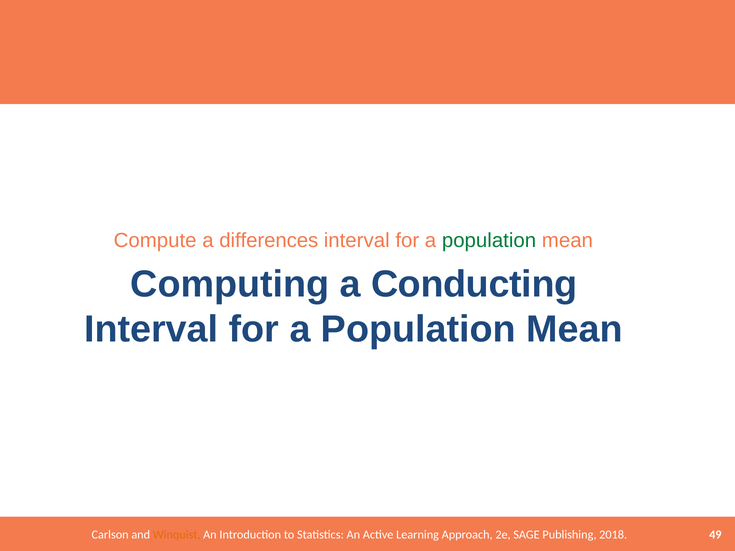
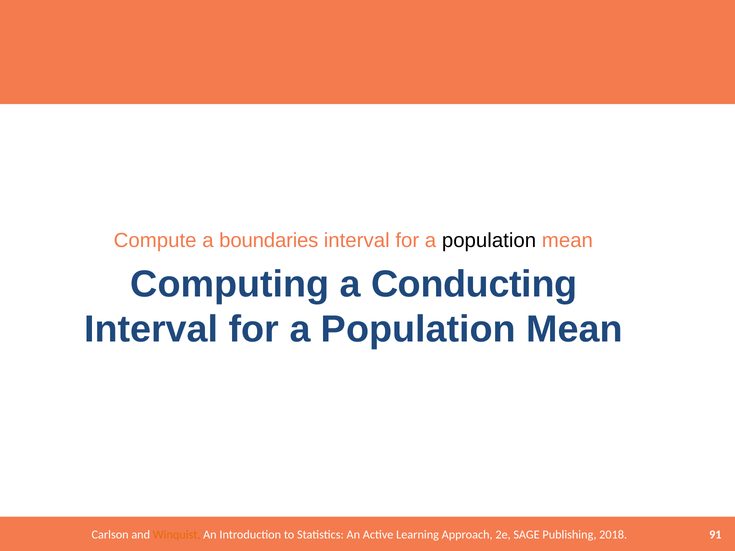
differences: differences -> boundaries (269, 241)
population colour: green -> black (489, 241)
49: 49 -> 91 (715, 535)
